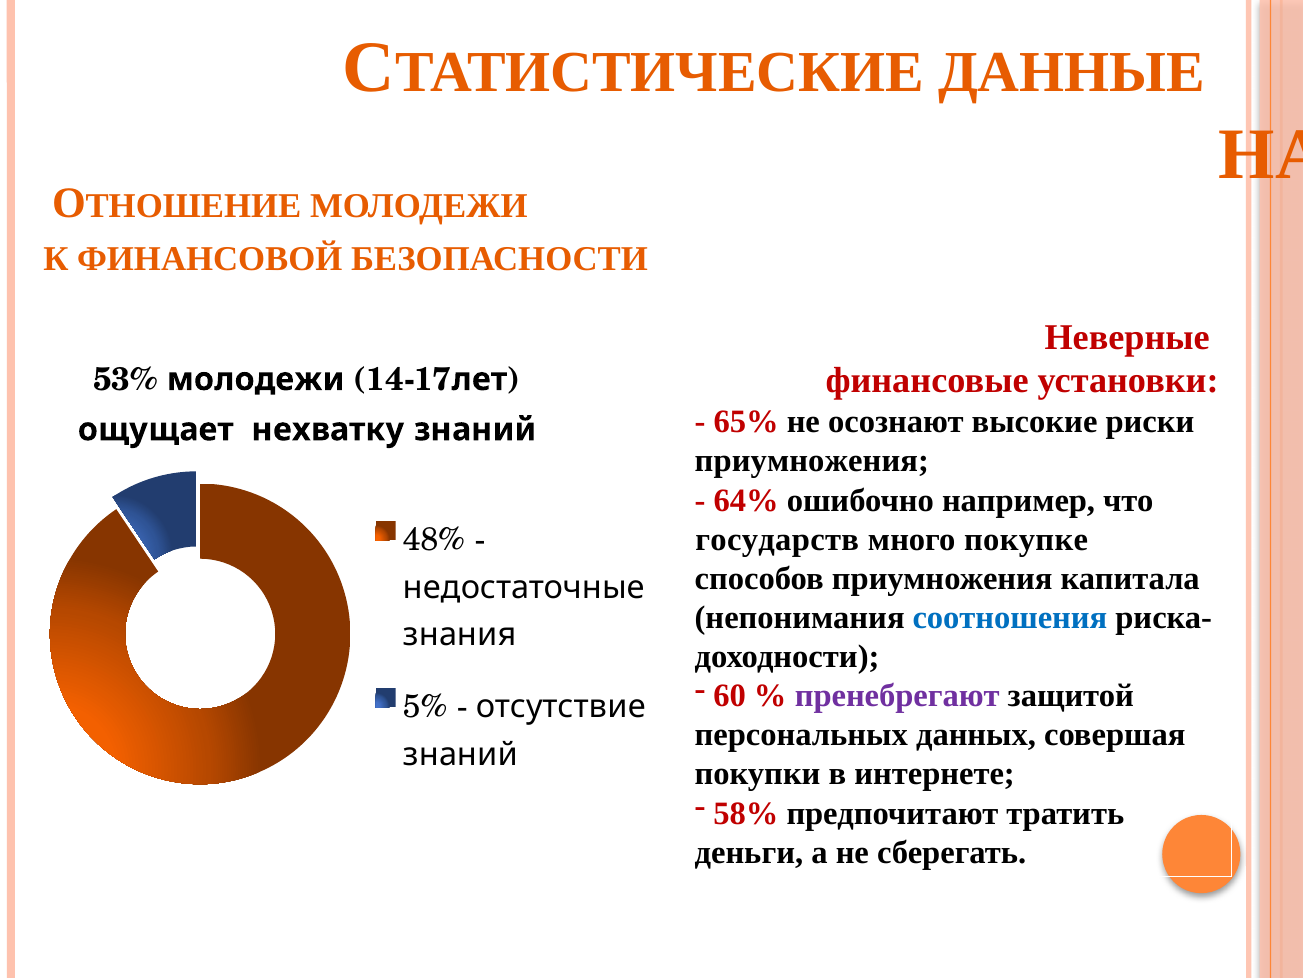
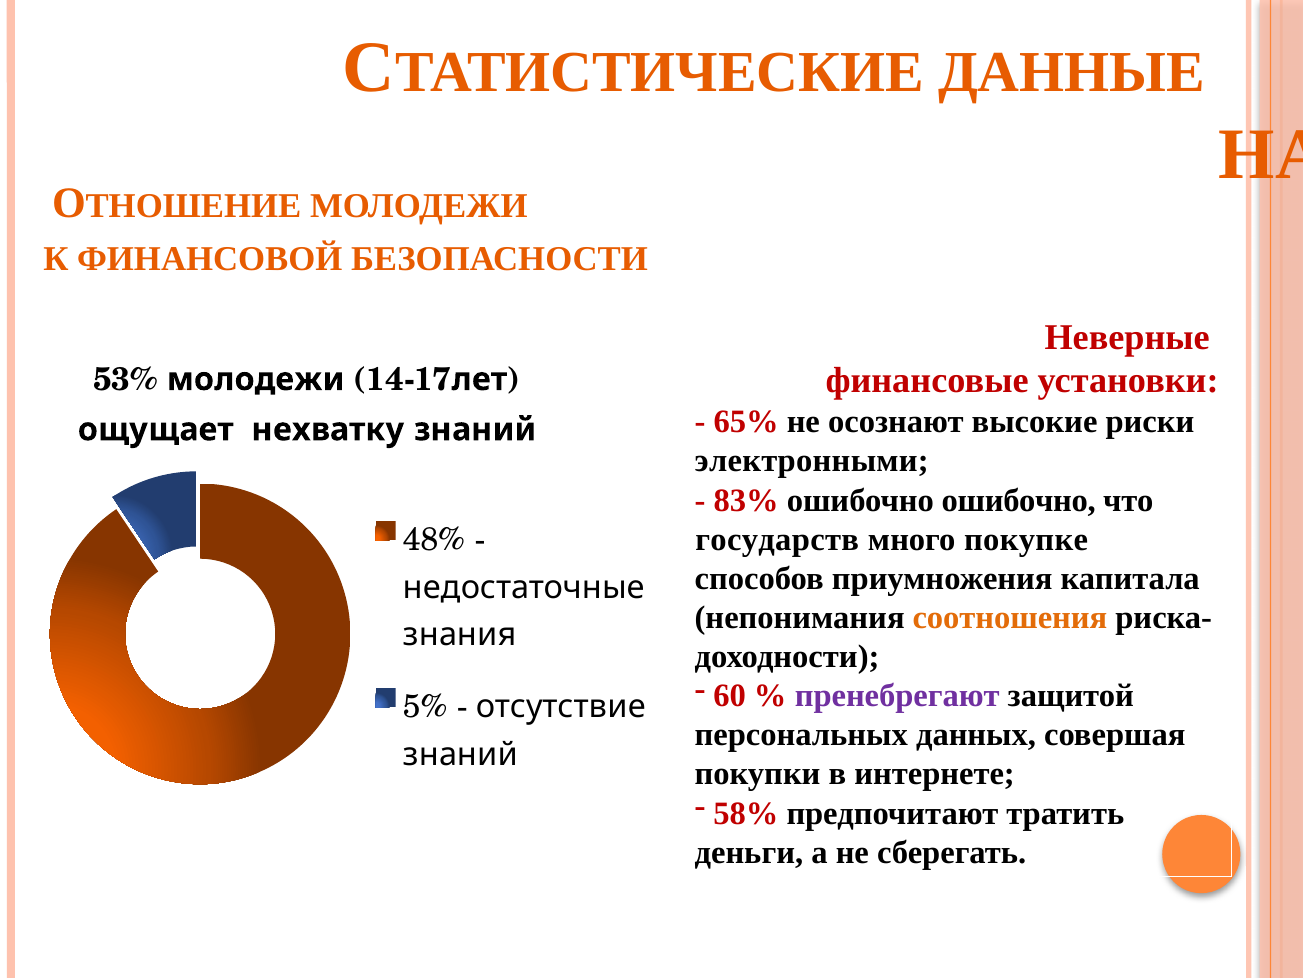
приумножения: приумножения -> электронными (812, 461)
64%: 64% -> 83% (746, 500)
ошибочно например: например -> ошибочно (1019, 500)
соотношения colour: blue -> orange (1010, 617)
